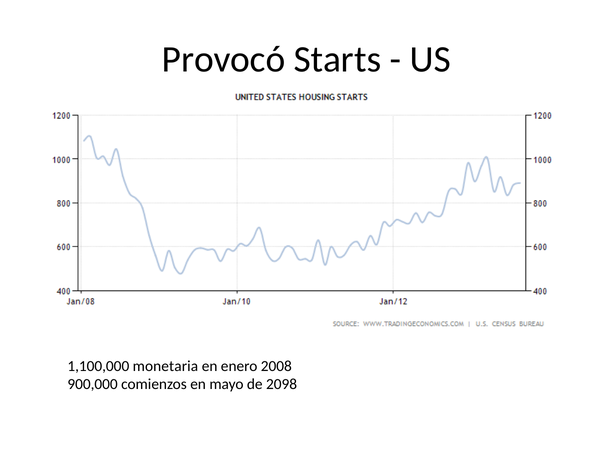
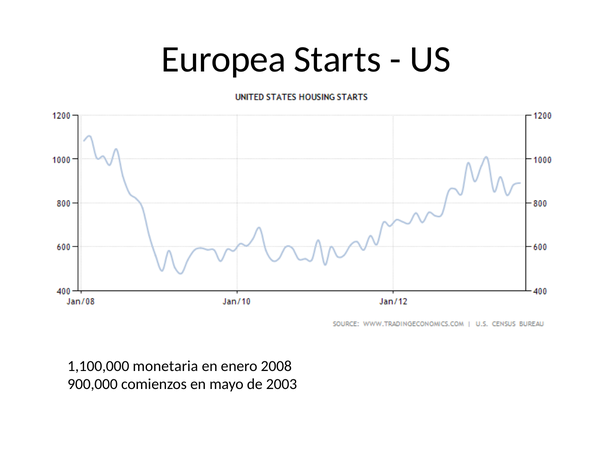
Provocó: Provocó -> Europea (224, 59)
2098: 2098 -> 2003 (282, 384)
